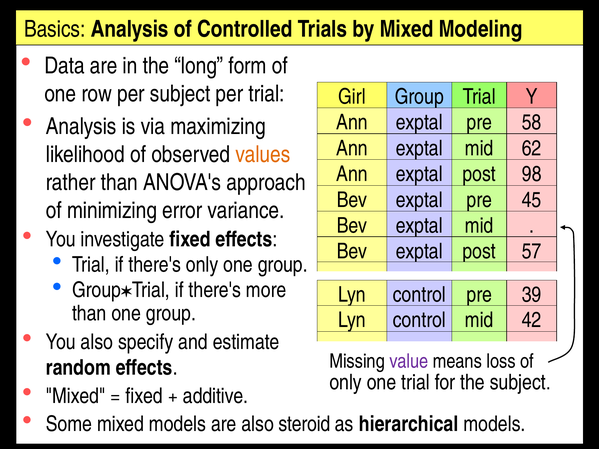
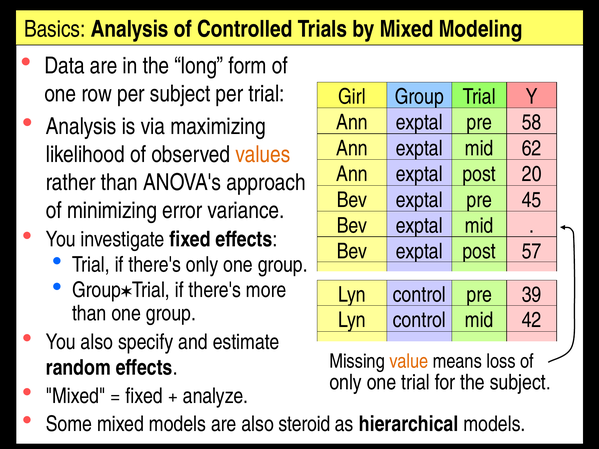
98: 98 -> 20 (532, 174)
value colour: purple -> orange (409, 362)
additive: additive -> analyze (216, 396)
